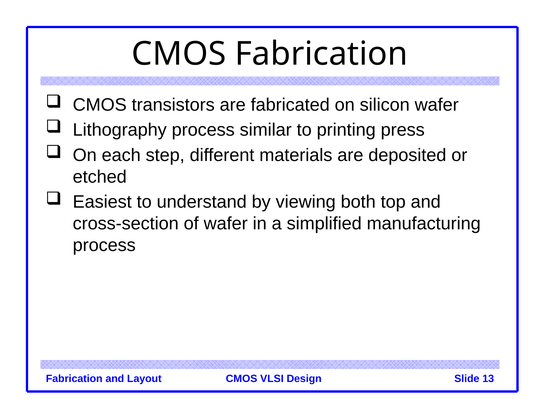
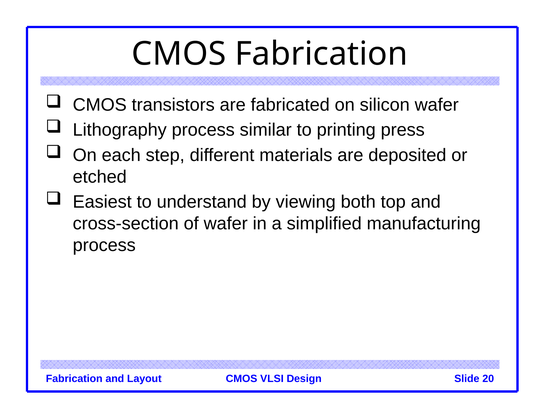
13: 13 -> 20 (488, 379)
